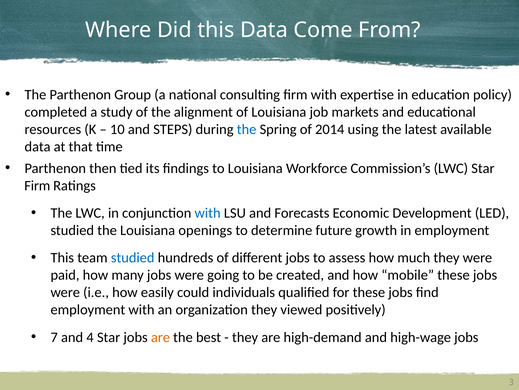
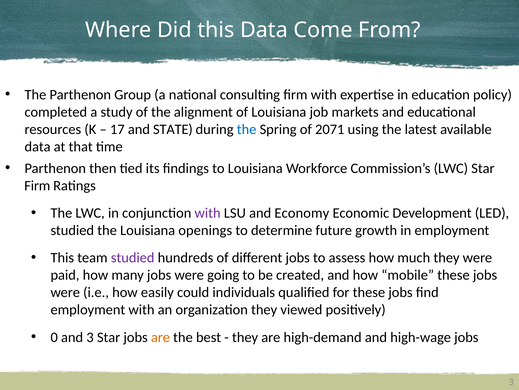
10: 10 -> 17 (117, 129)
STEPS: STEPS -> STATE (173, 129)
2014: 2014 -> 2071 (330, 129)
with colour: blue -> purple (208, 213)
Forecasts: Forecasts -> Economy (302, 213)
studied colour: blue -> purple (133, 257)
7: 7 -> 0 (54, 337)
and 4: 4 -> 3 (90, 337)
